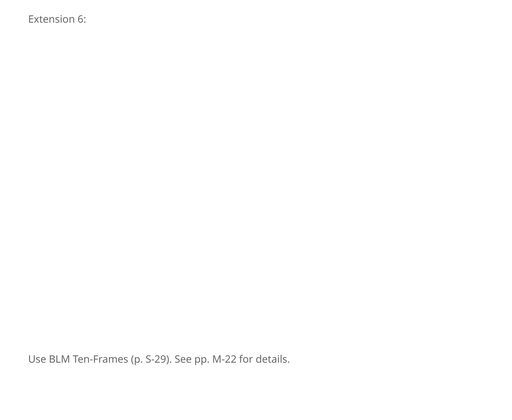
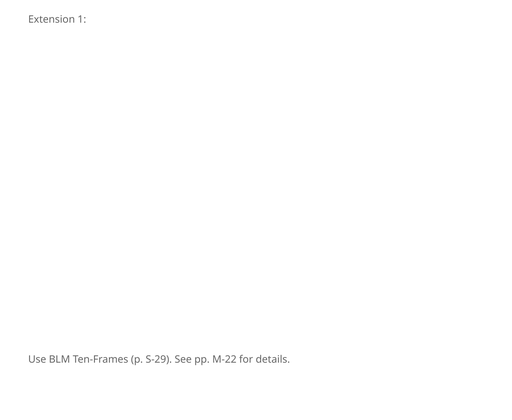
6: 6 -> 1 (82, 19)
